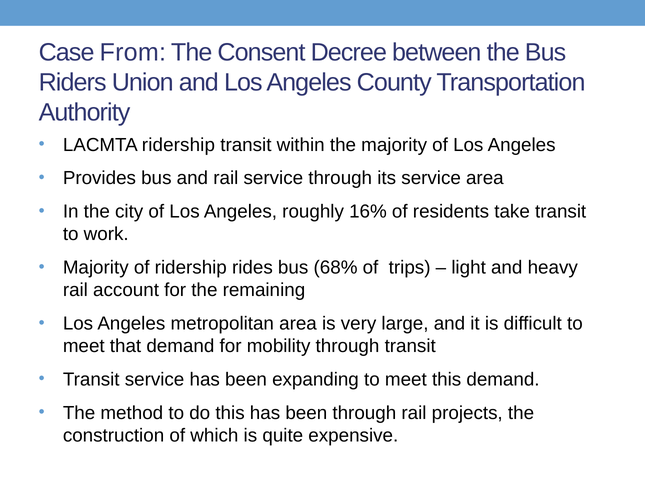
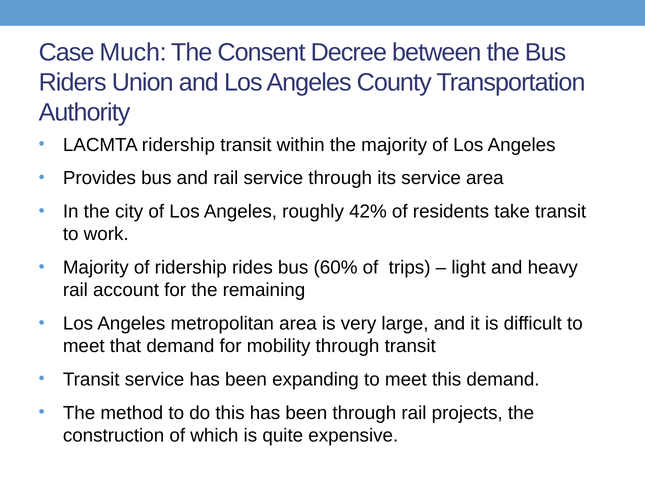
From: From -> Much (133, 52)
16%: 16% -> 42% (368, 212)
68%: 68% -> 60% (336, 267)
